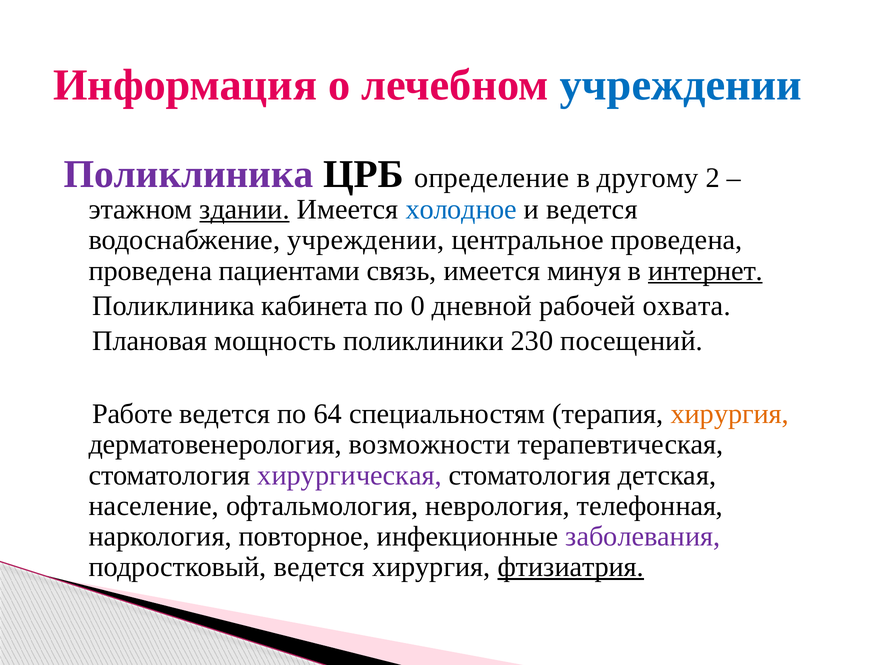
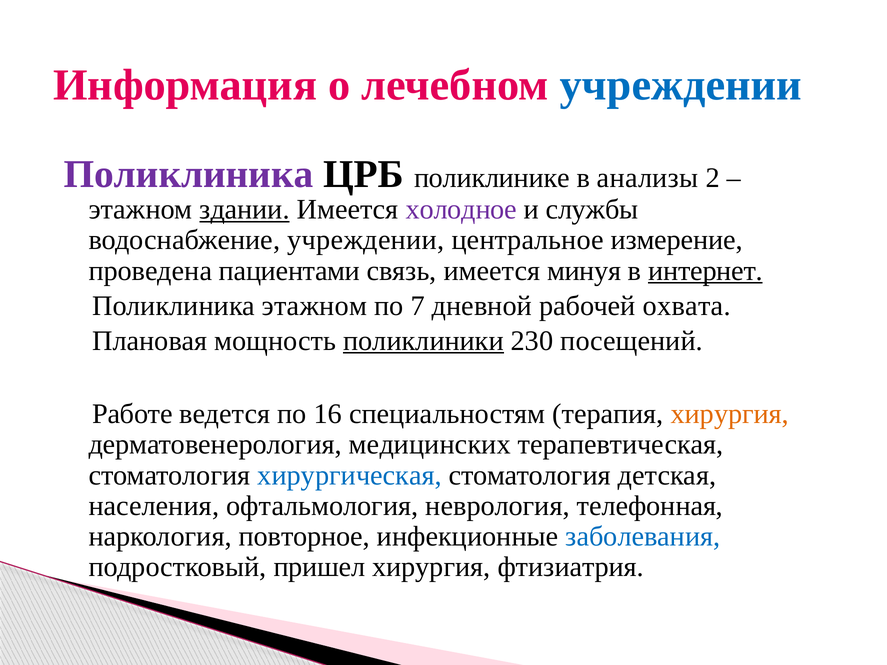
определение: определение -> поликлинике (492, 178)
другому: другому -> анализы (648, 178)
холодное colour: blue -> purple (461, 210)
и ведется: ведется -> службы (592, 210)
центральное проведена: проведена -> измерение (677, 240)
Поликлиника кабинета: кабинета -> этажном (314, 306)
0: 0 -> 7 (418, 306)
поликлиники underline: none -> present (424, 341)
64: 64 -> 16 (328, 414)
возможности: возможности -> медицинских (430, 445)
хирургическая colour: purple -> blue (350, 475)
население: население -> населения (154, 506)
заболевания colour: purple -> blue (643, 537)
подростковый ведется: ведется -> пришел (319, 567)
фтизиатрия underline: present -> none (571, 567)
